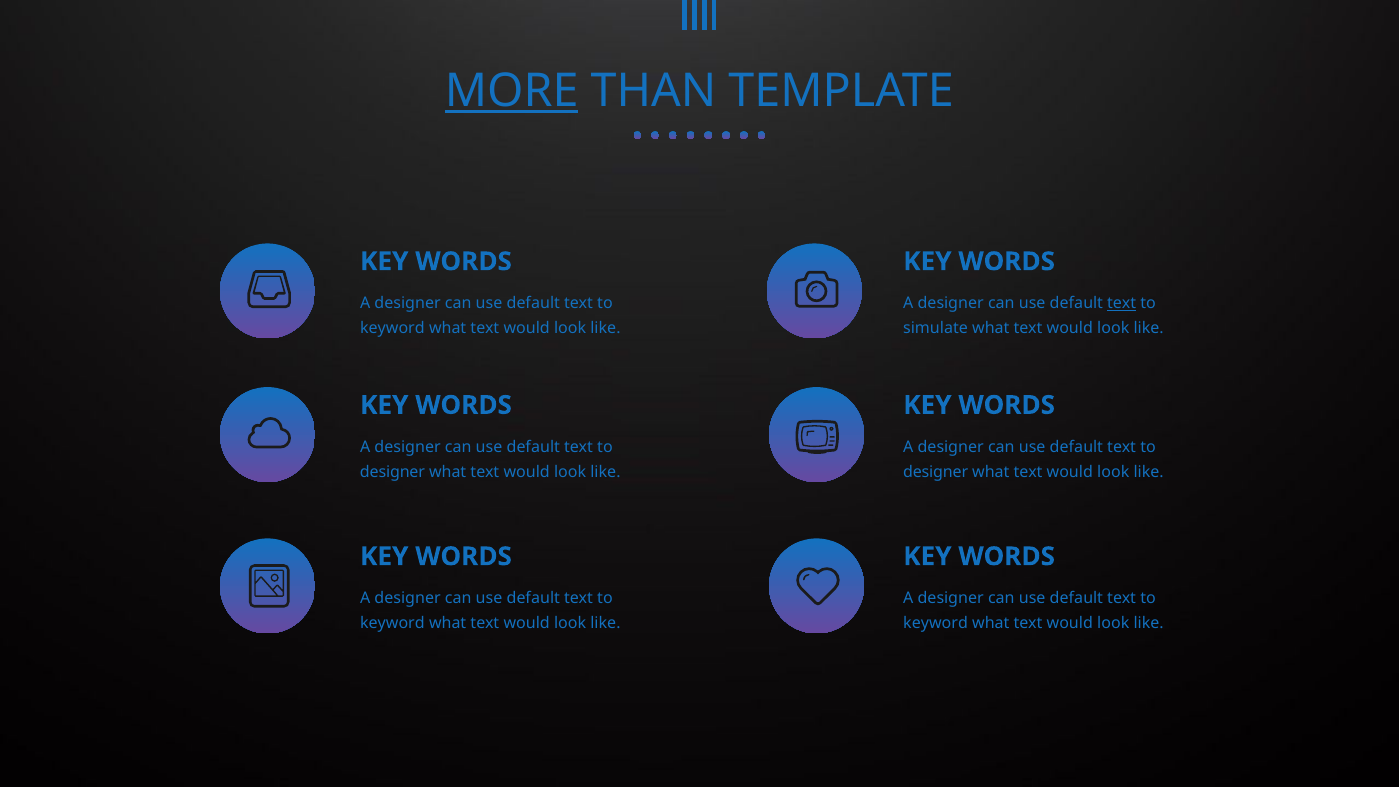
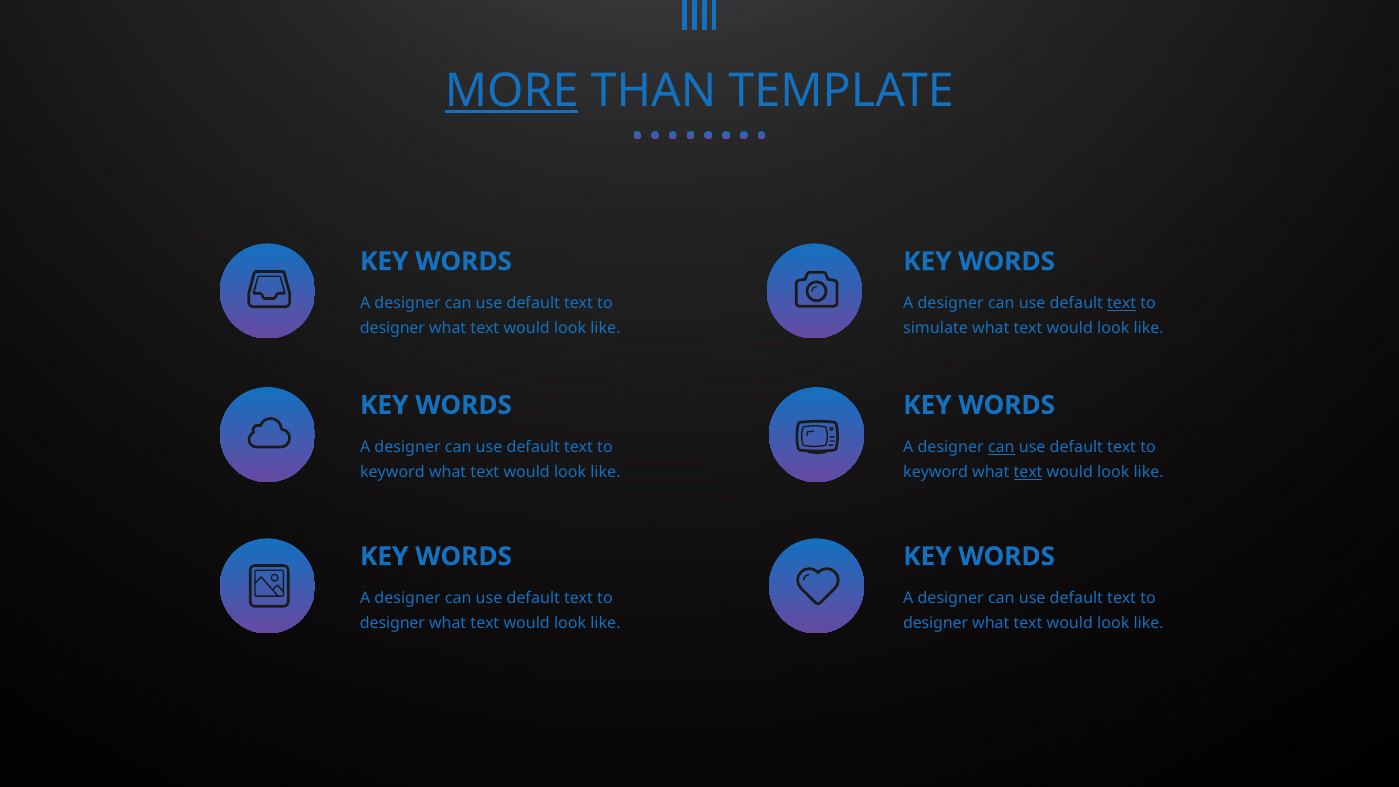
keyword: keyword -> designer (392, 328)
can underline: none -> present (1001, 447)
designer: designer -> keyword (392, 472)
designer: designer -> keyword (936, 472)
text underline: none -> present (1028, 472)
keyword: keyword -> designer (392, 623)
keyword: keyword -> designer (936, 623)
